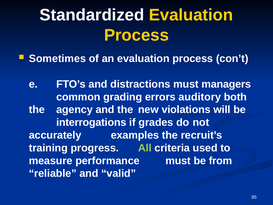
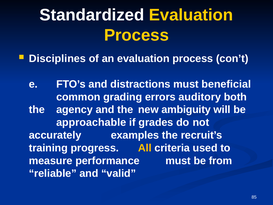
Sometimes: Sometimes -> Disciplines (57, 59)
managers: managers -> beneficial (226, 84)
violations: violations -> ambiguity (186, 110)
interrogations: interrogations -> approachable (91, 122)
All colour: light green -> yellow (145, 148)
